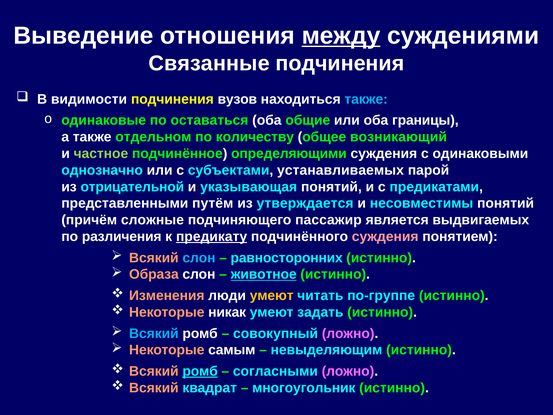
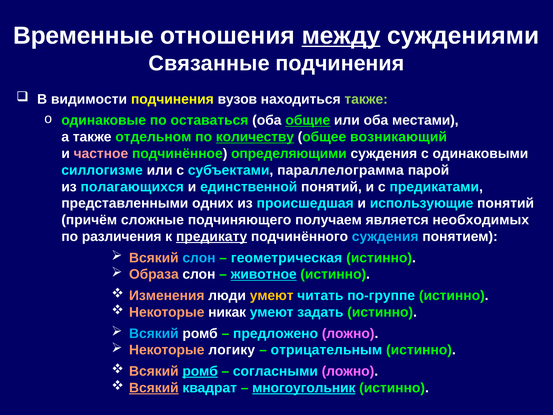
Выведение: Выведение -> Временные (83, 36)
также colour: light blue -> light green (366, 99)
общие underline: none -> present (308, 120)
границы: границы -> местами (425, 120)
количеству underline: none -> present (255, 137)
частное colour: light green -> pink (101, 153)
однозначно: однозначно -> силлогизме (102, 170)
устанавливаемых: устанавливаемых -> параллелограмма (340, 170)
отрицательной: отрицательной -> полагающихся (132, 187)
указывающая: указывающая -> единственной (249, 187)
путём: путём -> одних (213, 203)
утверждается: утверждается -> происшедшая (305, 203)
несовместимы: несовместимы -> использующие (422, 203)
пассажир: пассажир -> получаем (329, 220)
выдвигаемых: выдвигаемых -> необходимых (481, 220)
суждения colour: pink -> light blue (385, 236)
равносторонних: равносторонних -> геометрическая (287, 258)
совокупный: совокупный -> предложено (276, 333)
самым: самым -> логику (232, 350)
невыделяющим: невыделяющим -> отрицательным (326, 350)
Всякий underline: none -> present (154, 388)
многоугольник underline: none -> present (304, 388)
